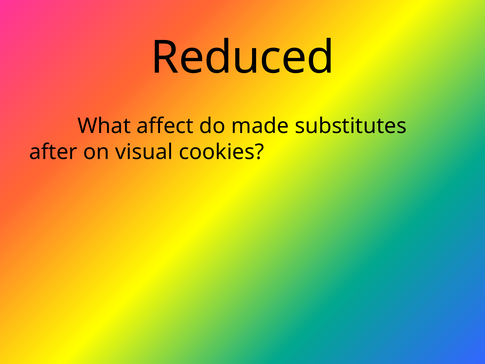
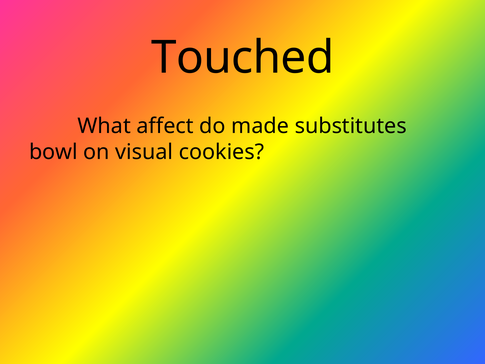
Reduced: Reduced -> Touched (243, 58)
after: after -> bowl (53, 152)
